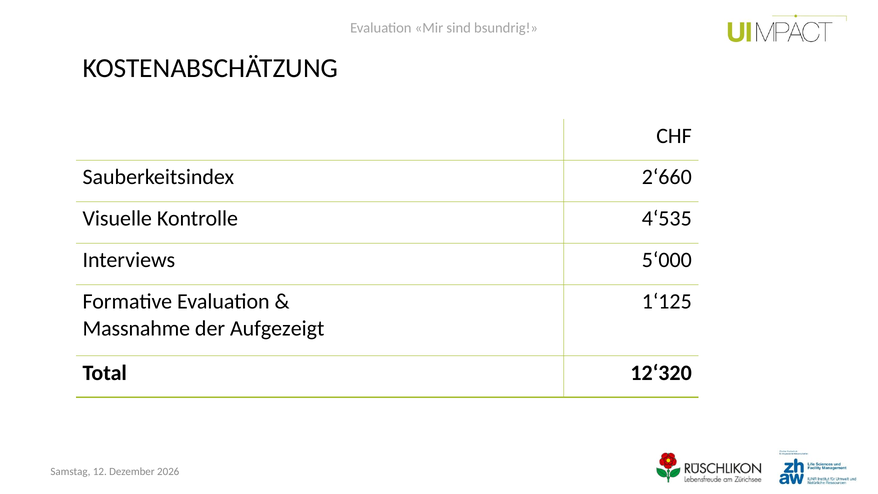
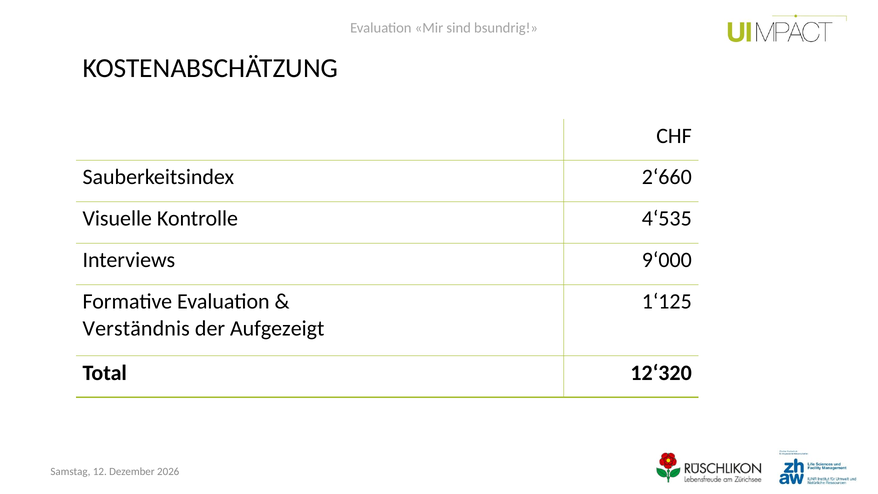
5‘000: 5‘000 -> 9‘000 (667, 260)
Massnahme: Massnahme -> Verständnis (136, 328)
